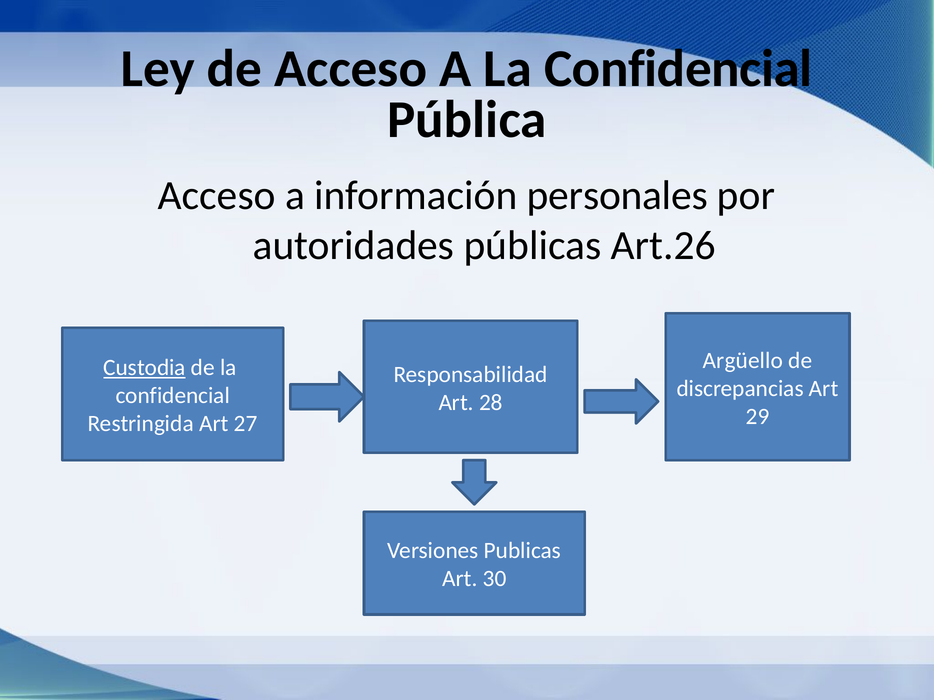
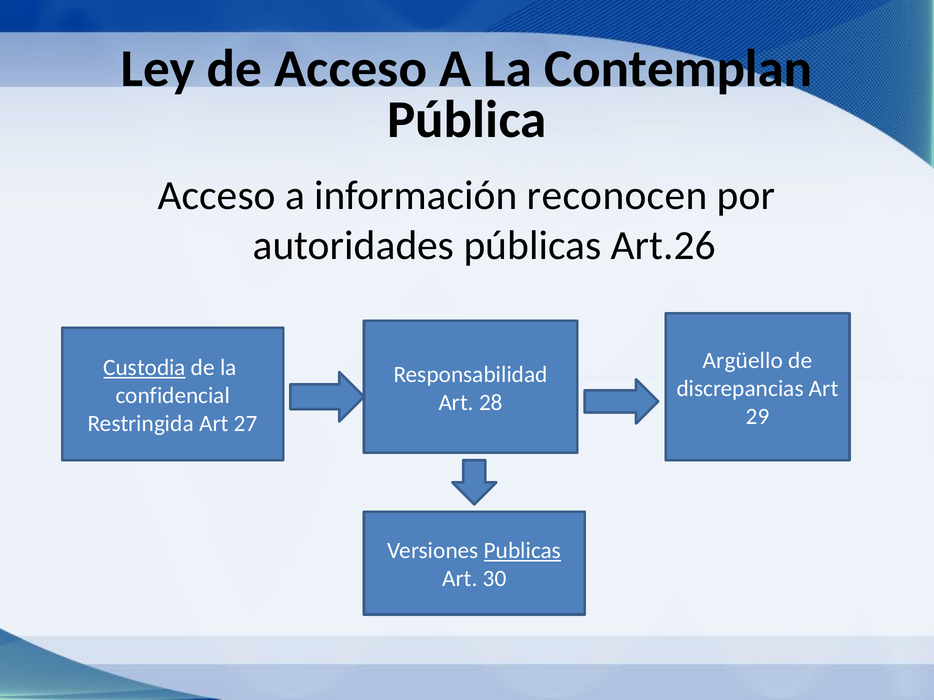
A La Confidencial: Confidencial -> Contemplan (678, 69)
personales: personales -> reconocen (617, 196)
Publicas underline: none -> present (522, 551)
